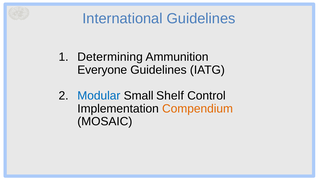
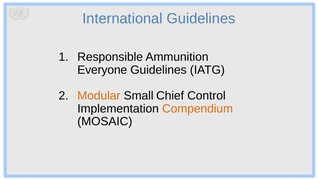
Determining: Determining -> Responsible (110, 57)
Modular colour: blue -> orange (99, 96)
Shelf: Shelf -> Chief (170, 96)
